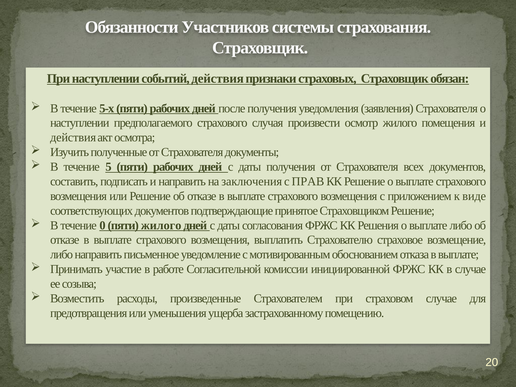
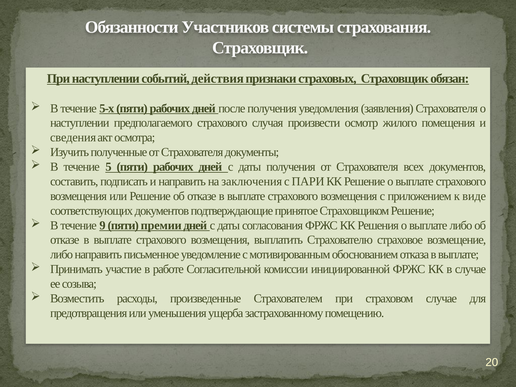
действия: действия -> сведения (73, 138)
ПРАВ: ПРАВ -> ПАРИ (308, 181)
0: 0 -> 9 (102, 225)
пяти жилого: жилого -> премии (161, 225)
